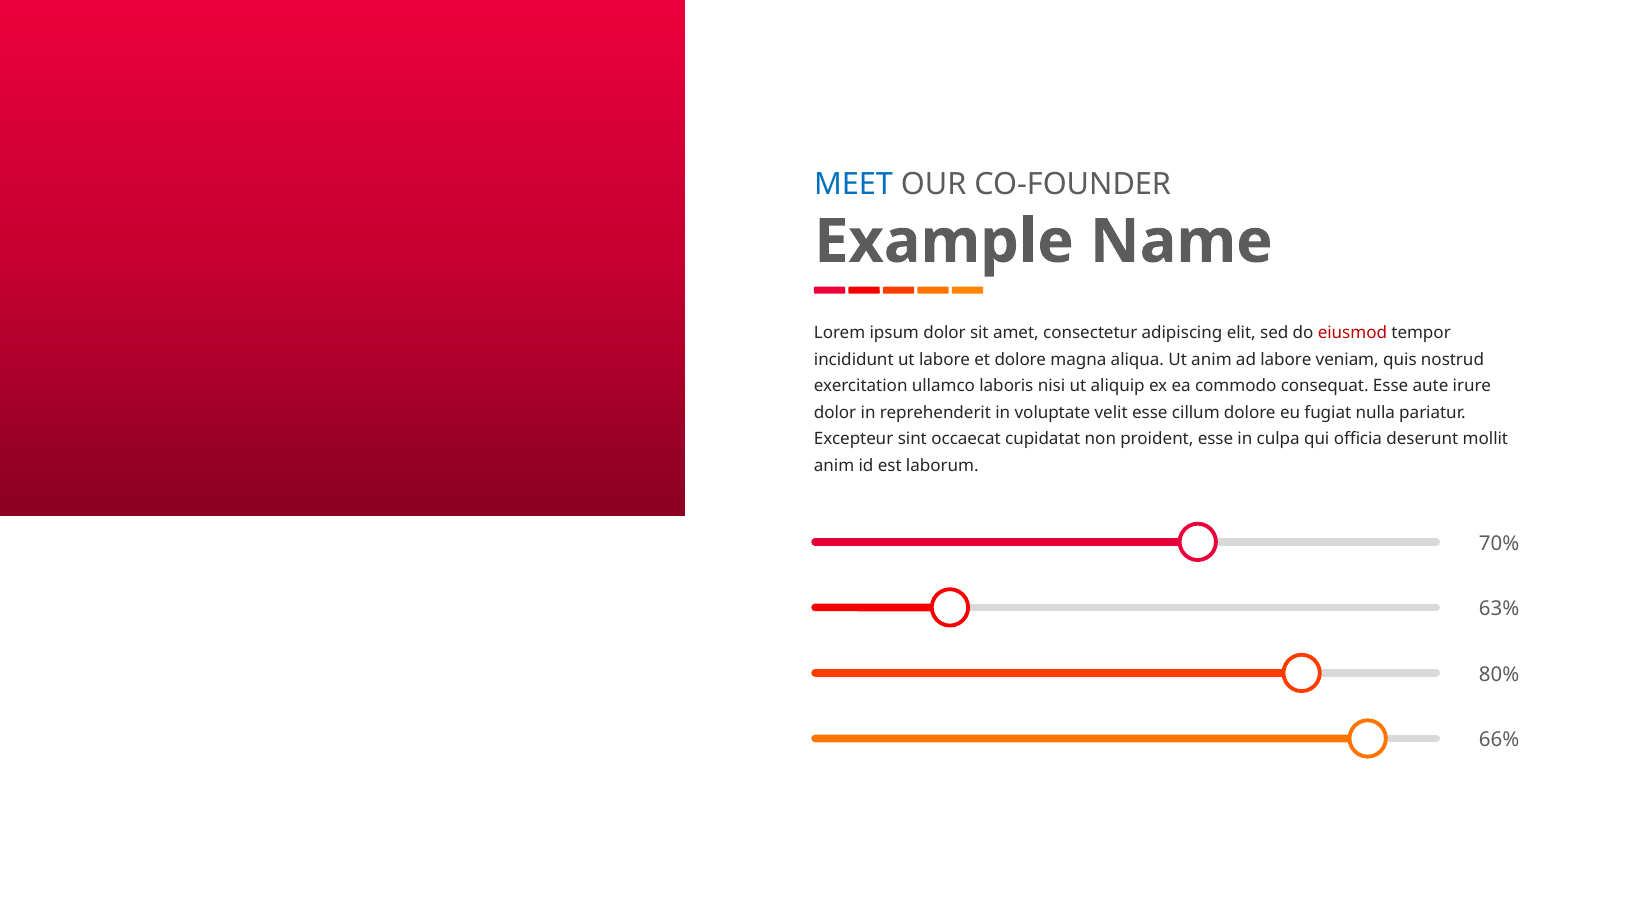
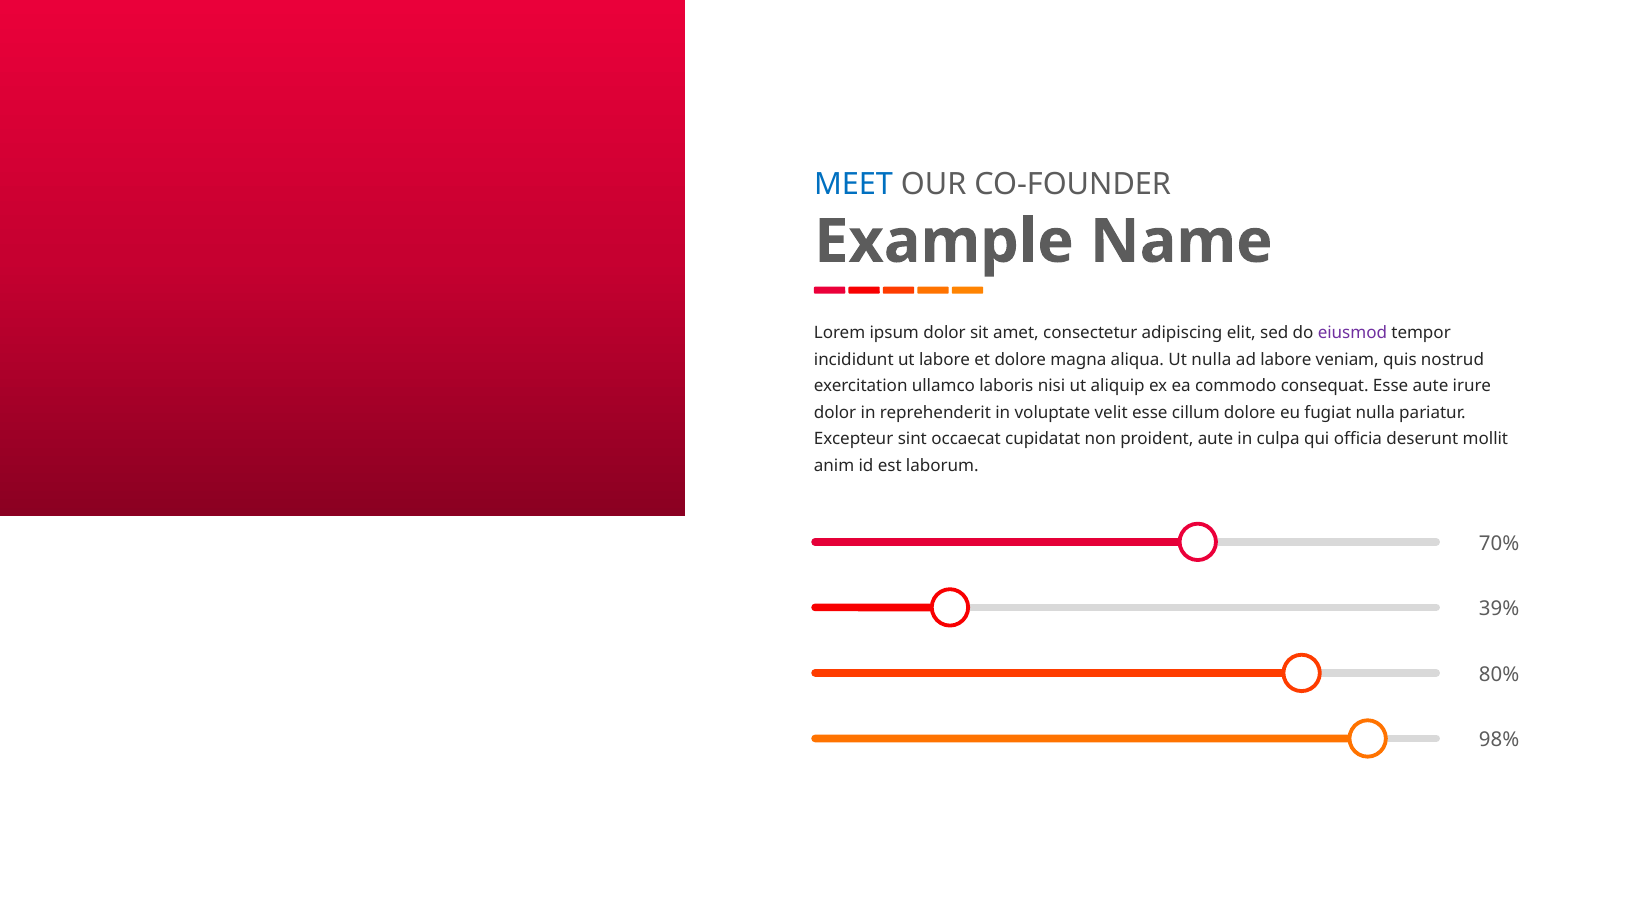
eiusmod colour: red -> purple (1352, 333)
Ut anim: anim -> nulla (1211, 360)
proident esse: esse -> aute (1216, 439)
63%: 63% -> 39% (1499, 609)
66%: 66% -> 98% (1499, 740)
